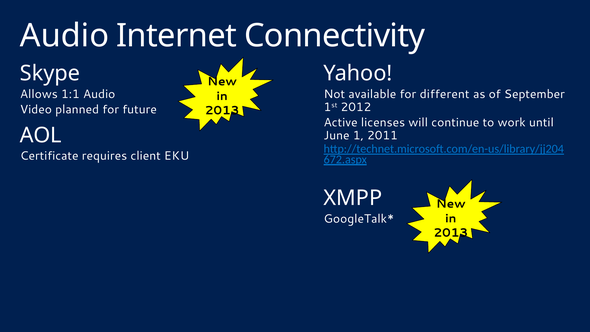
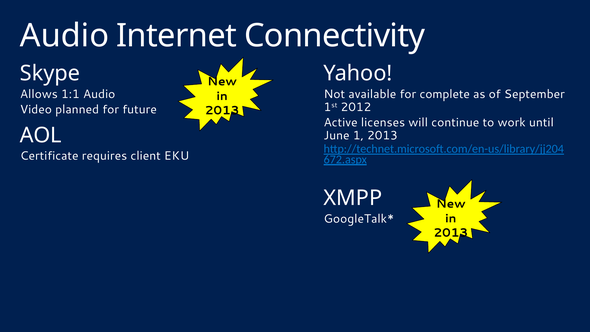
different: different -> complete (445, 94)
1 2011: 2011 -> 2013 (382, 136)
